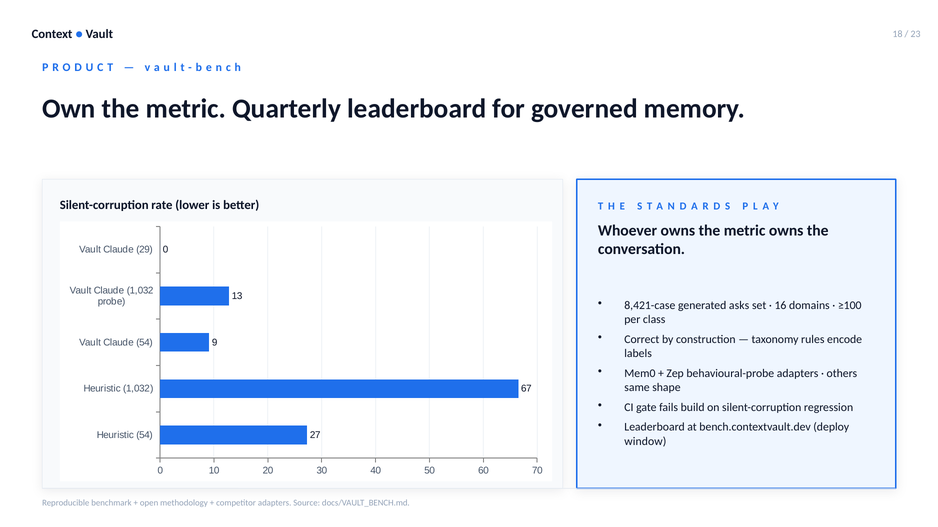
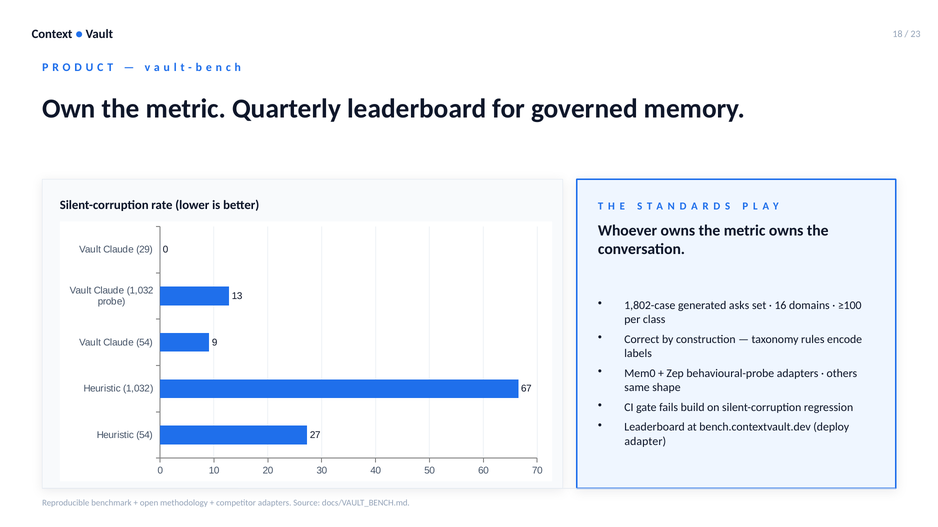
8,421-case: 8,421-case -> 1,802-case (650, 306)
window: window -> adapter (645, 442)
